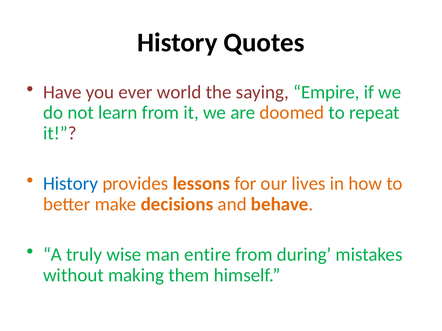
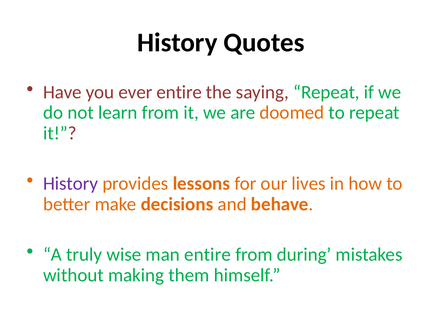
ever world: world -> entire (179, 92)
saying Empire: Empire -> Repeat (326, 92)
History colour: blue -> purple (71, 184)
